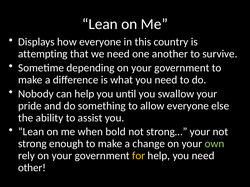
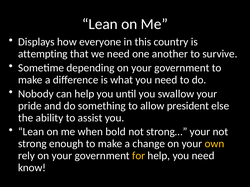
allow everyone: everyone -> president (188, 106)
own colour: light green -> yellow (214, 144)
other: other -> know (32, 168)
